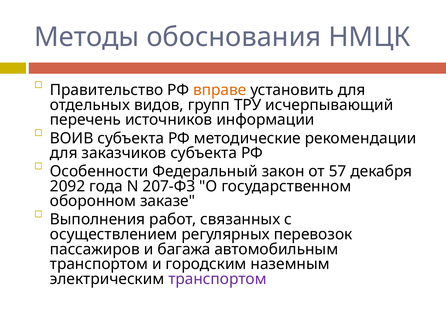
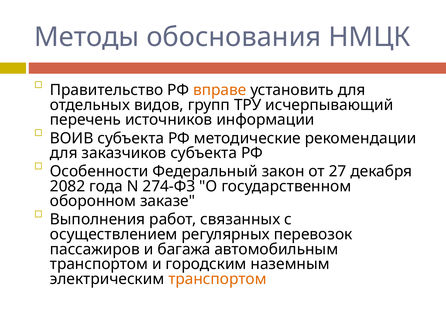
57: 57 -> 27 (338, 171)
2092: 2092 -> 2082 (68, 186)
207-ФЗ: 207-ФЗ -> 274-ФЗ (169, 186)
транспортом colour: purple -> orange (217, 279)
